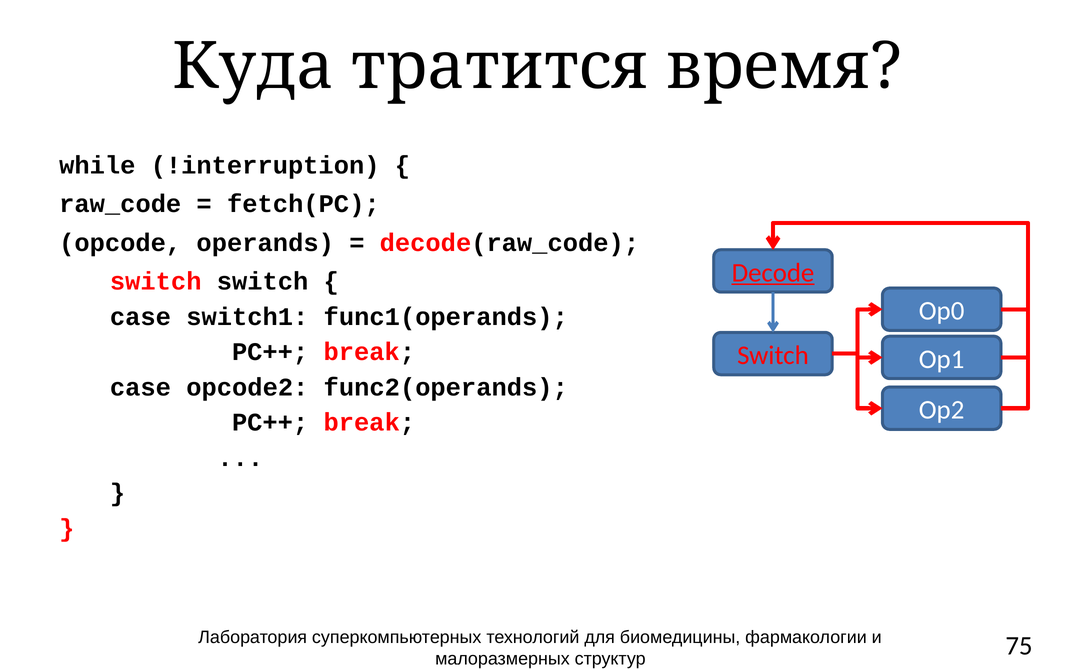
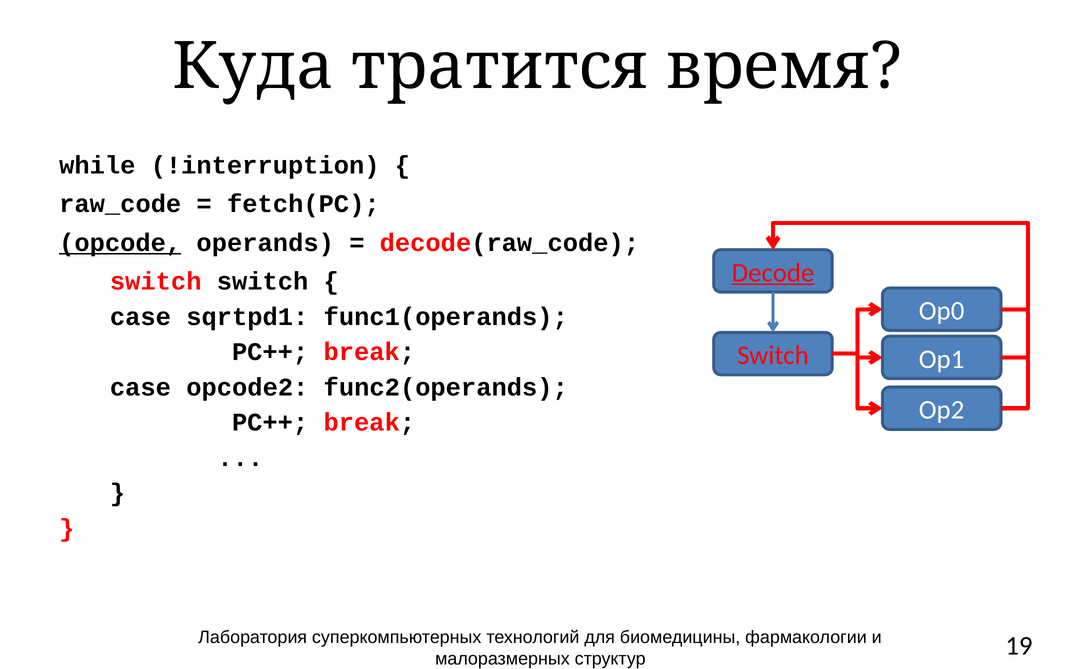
opcode underline: none -> present (120, 243)
switch1: switch1 -> sqrtpd1 (247, 317)
75: 75 -> 19 (1019, 646)
